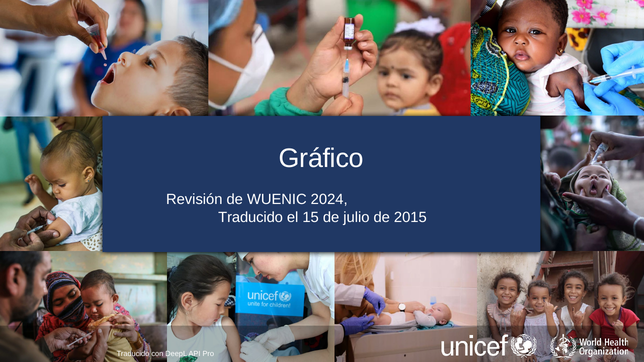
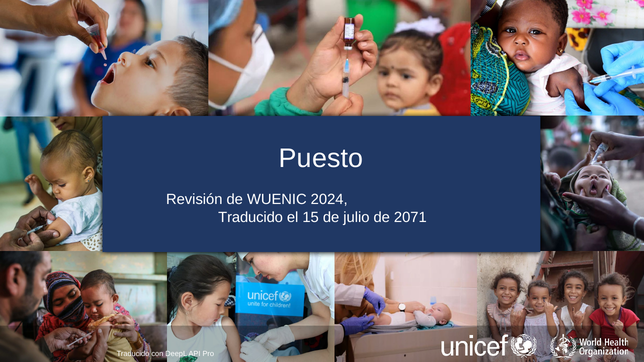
Gráfico: Gráfico -> Puesto (321, 158)
2015: 2015 -> 2071 (410, 218)
